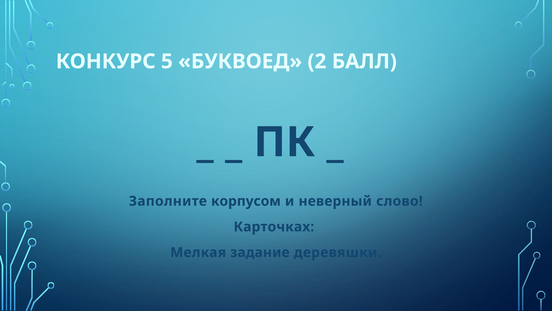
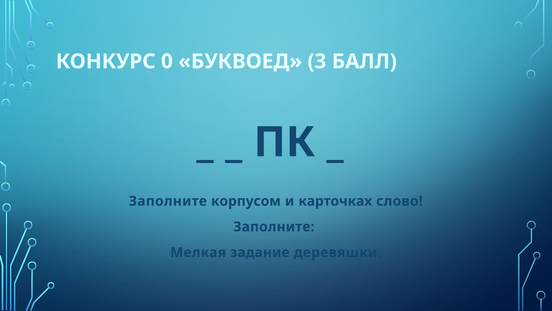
5: 5 -> 0 (167, 61)
2: 2 -> 3 (317, 61)
неверный: неверный -> карточках (335, 201)
Карточках: Карточках -> Заполните (274, 226)
